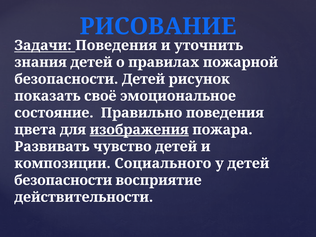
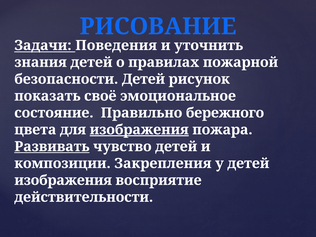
Правильно поведения: поведения -> бережного (225, 113)
Развивать underline: none -> present (52, 147)
Социального: Социального -> Закрепления (163, 163)
безопасности: безопасности -> изображения (63, 180)
